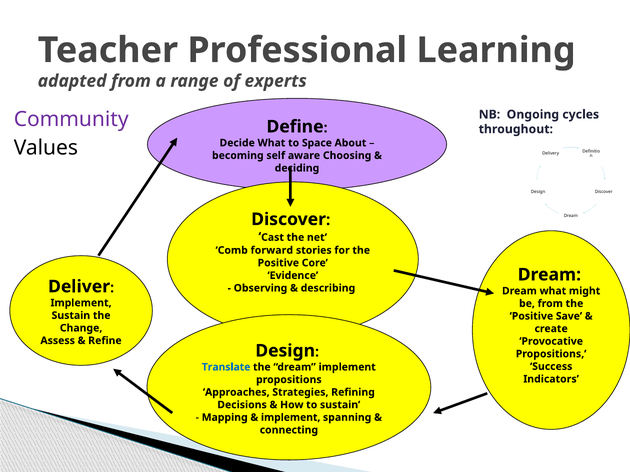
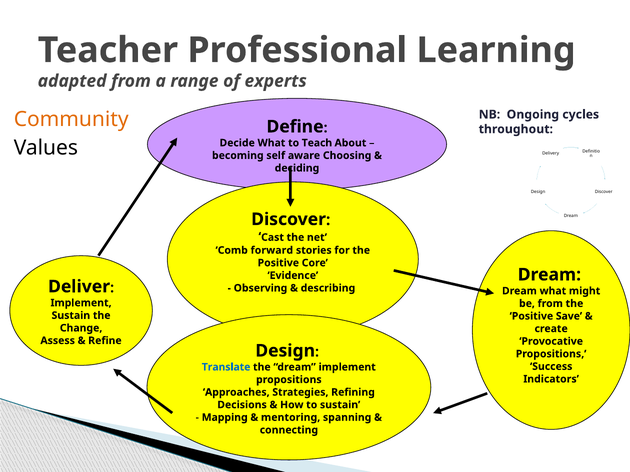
Community colour: purple -> orange (71, 119)
Space: Space -> Teach (317, 143)
implement: implement -> mentoring (291, 418)
